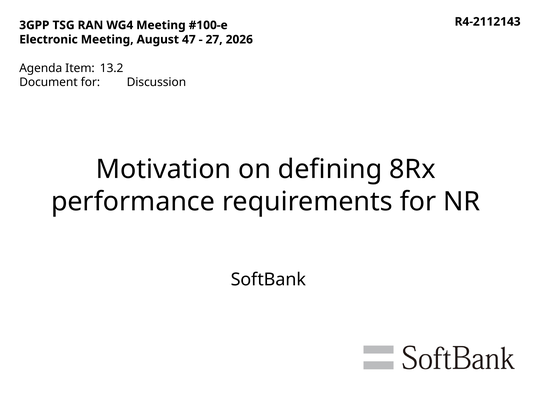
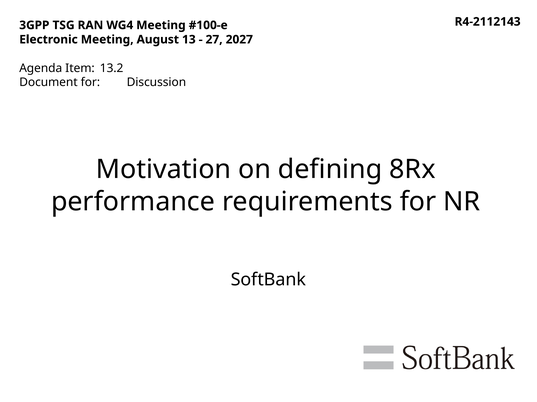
47: 47 -> 13 (189, 40)
2026: 2026 -> 2027 (239, 40)
